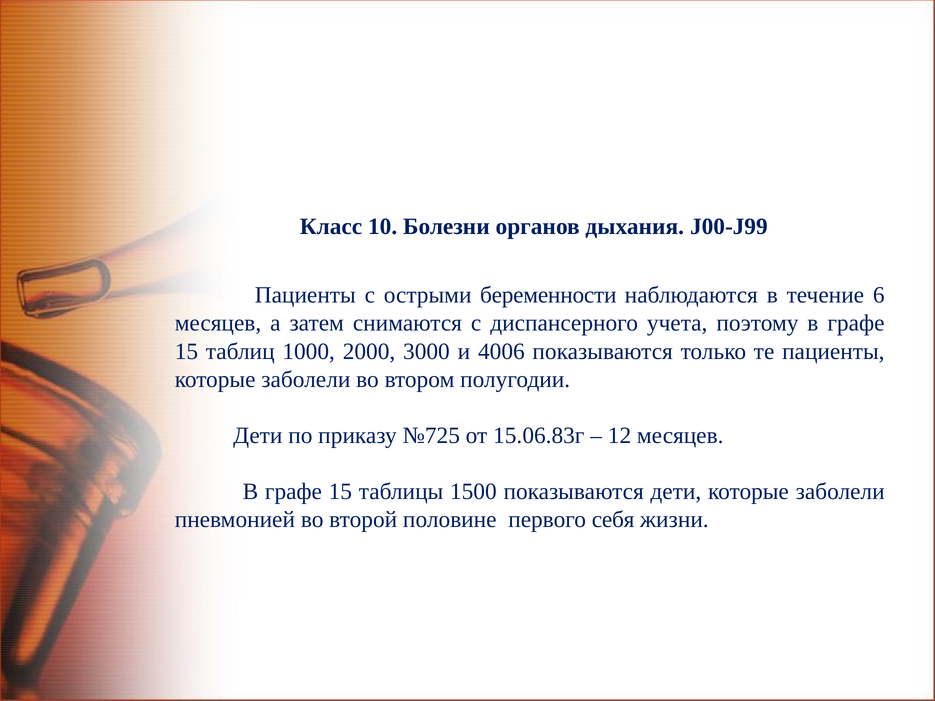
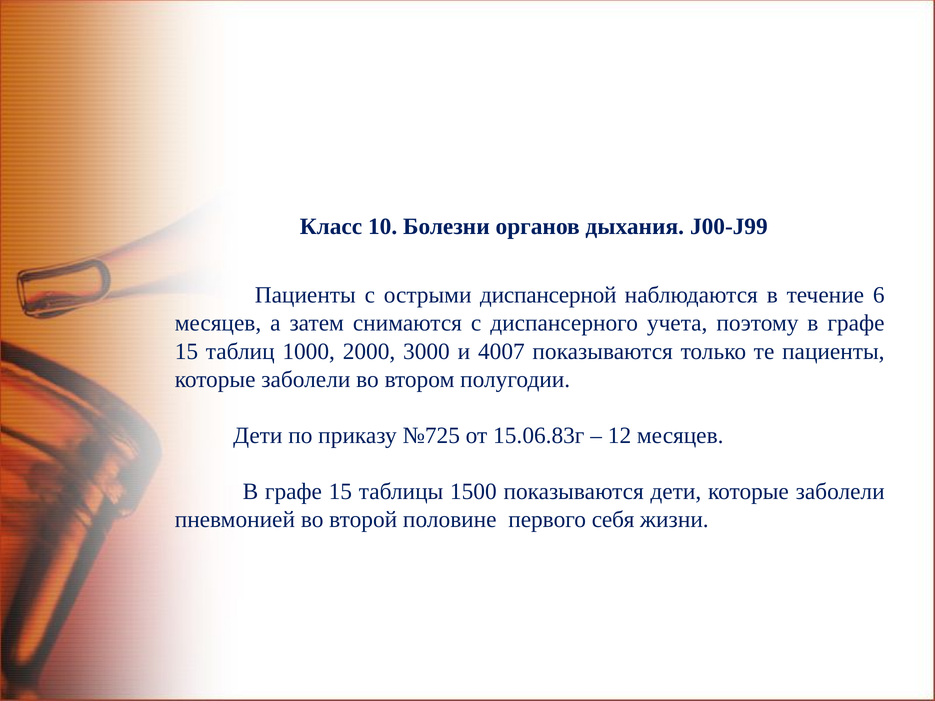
беременности: беременности -> диспансерной (548, 295)
4006: 4006 -> 4007 (501, 351)
